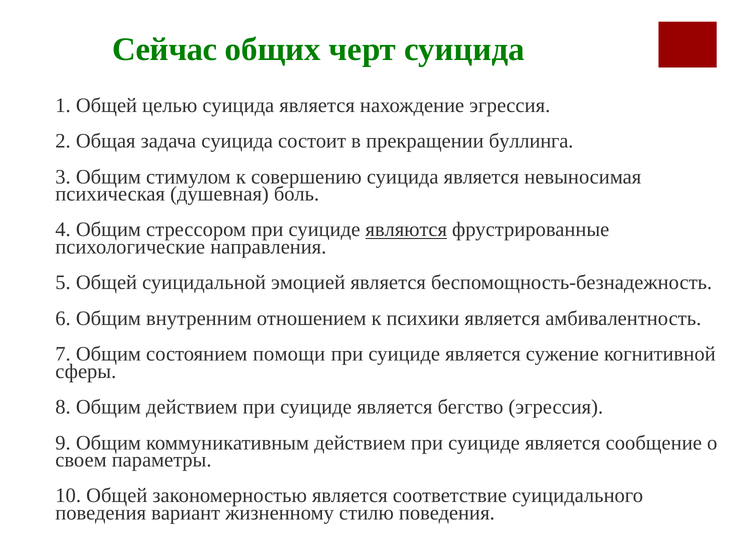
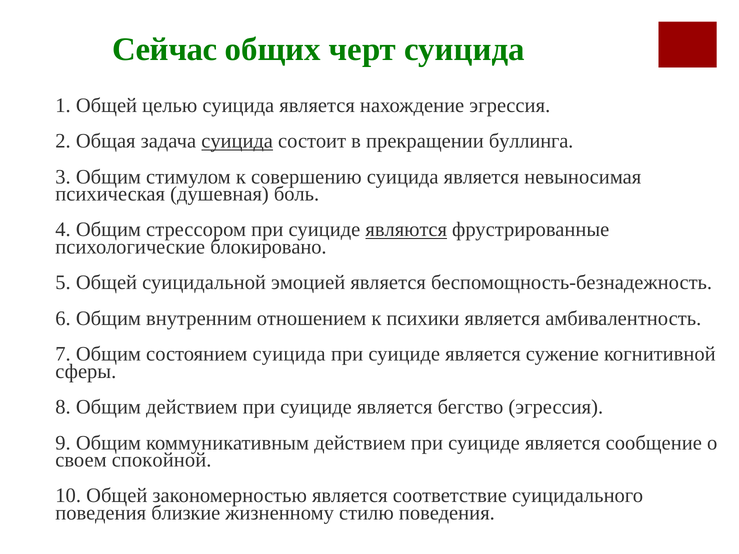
суицида underline: none -> present (237, 141)
направления: направления -> блокировано (268, 247)
состоянием помощи: помощи -> суицида (289, 354)
параметры: параметры -> спокойной (162, 460)
вариант: вариант -> близкие (186, 513)
